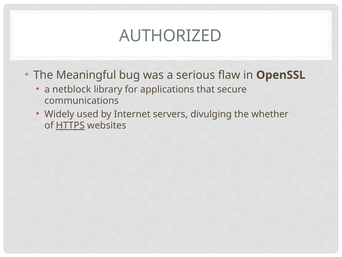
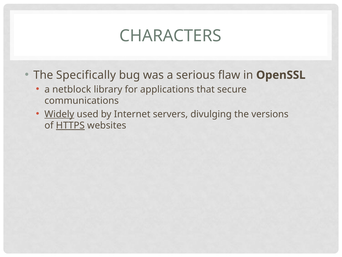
AUTHORIZED: AUTHORIZED -> CHARACTERS (170, 36)
Meaningful: Meaningful -> Specifically (86, 75)
Widely underline: none -> present (59, 114)
whether: whether -> versions (270, 114)
